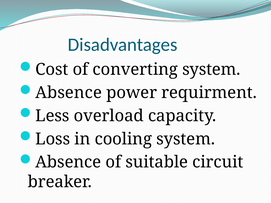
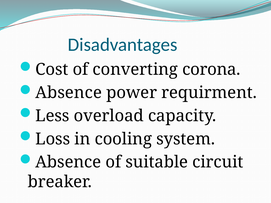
converting system: system -> corona (211, 70)
